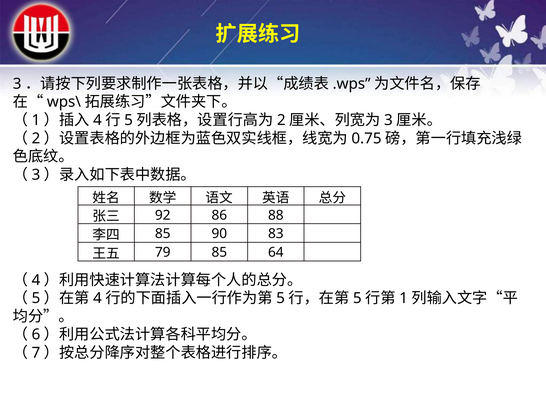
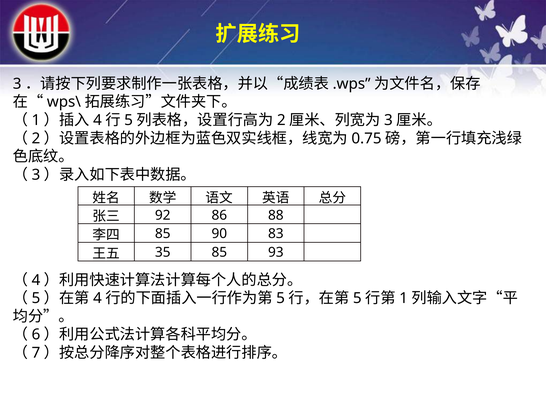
79: 79 -> 35 (163, 253)
64: 64 -> 93 (276, 253)
